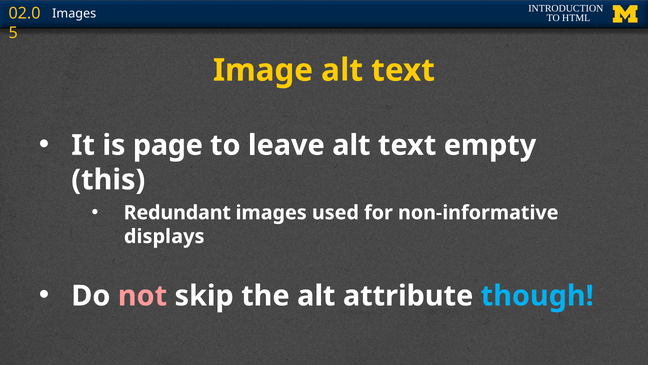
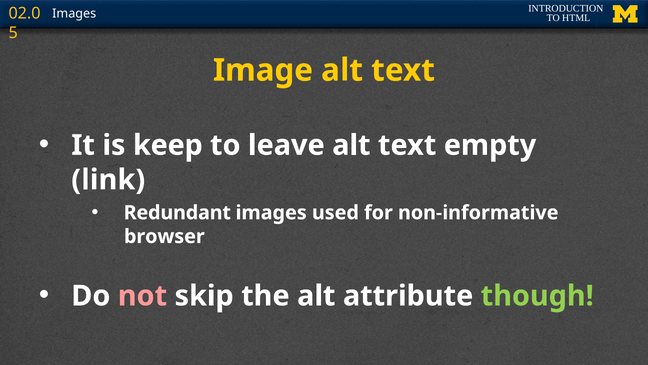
page: page -> keep (168, 145)
this: this -> link (108, 180)
displays: displays -> browser (164, 236)
though colour: light blue -> light green (537, 296)
